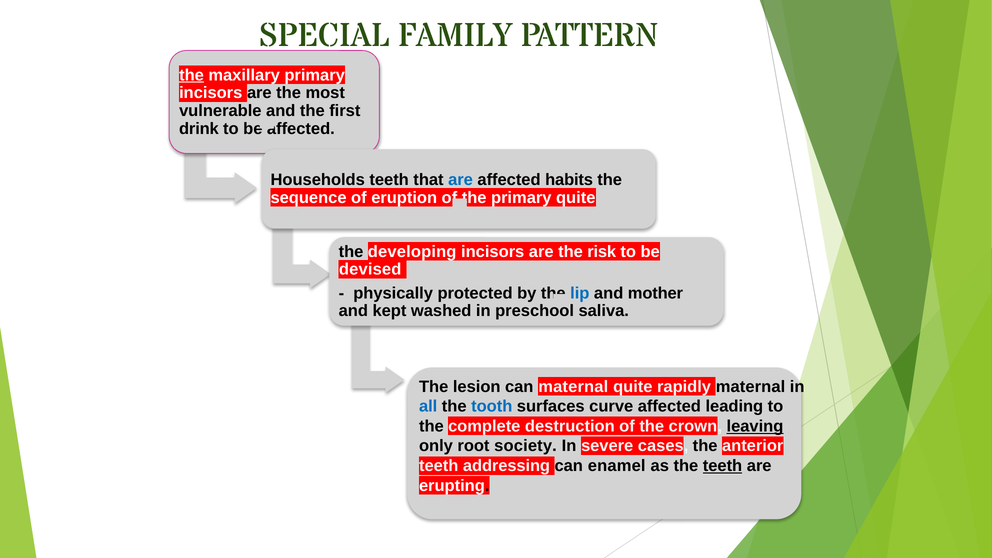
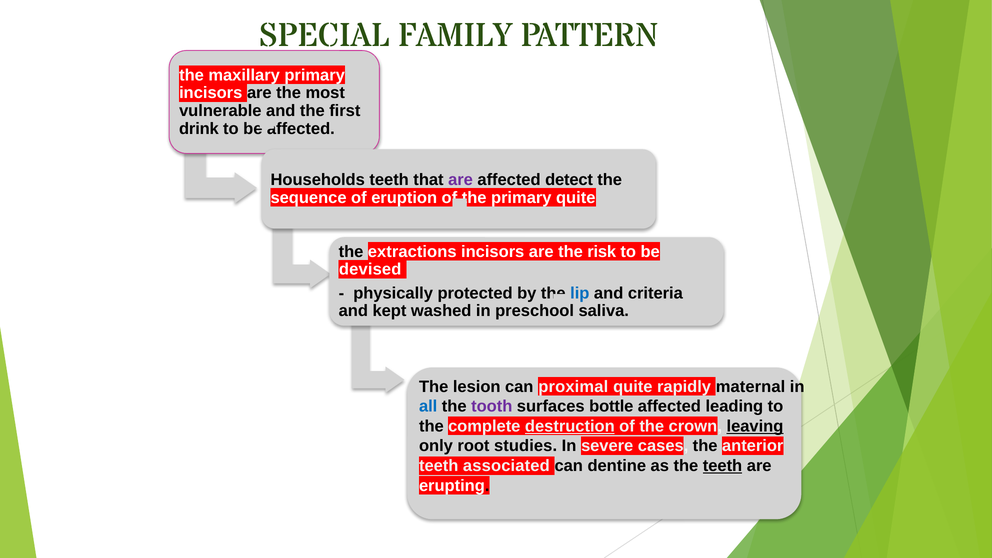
the underline: present -> none (192, 75)
are colour: blue -> purple (461, 180)
habits: habits -> detect (569, 180)
developing: developing -> extractions (412, 252)
mother: mother -> criteria (655, 293)
can maternal: maternal -> proximal (573, 387)
tooth colour: blue -> purple (492, 406)
curve: curve -> bottle (611, 406)
destruction underline: none -> present (570, 426)
society: society -> studies (526, 446)
addressing: addressing -> associated (506, 466)
enamel: enamel -> dentine (617, 466)
